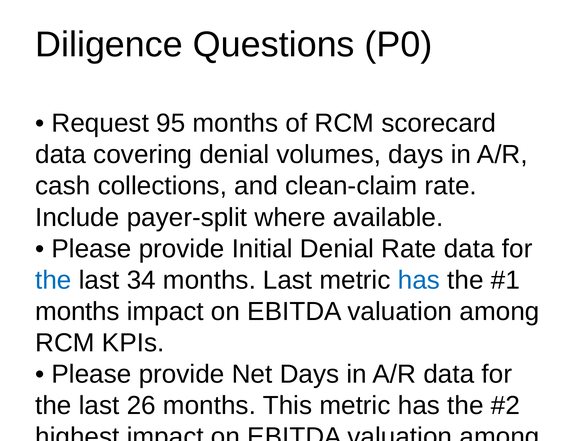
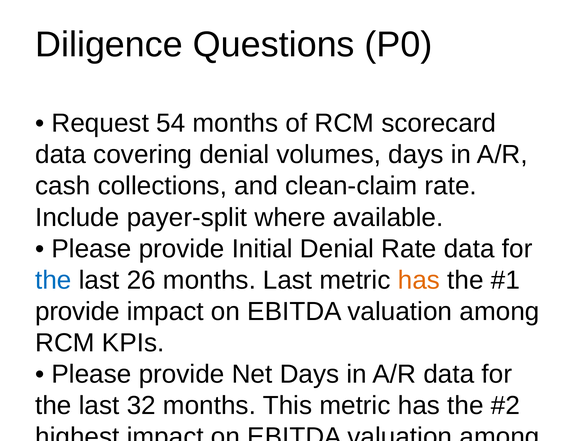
95: 95 -> 54 (171, 123)
34: 34 -> 26 (141, 280)
has colour: blue -> orange (419, 280)
months: months -> provide (77, 312)
26: 26 -> 32 (141, 406)
